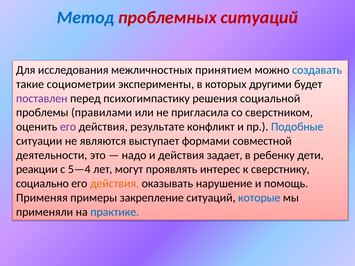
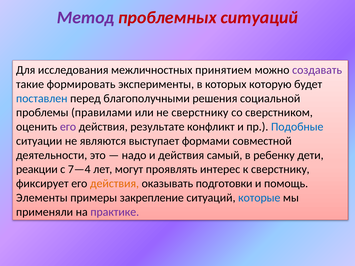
Метод colour: blue -> purple (86, 17)
создавать colour: blue -> purple (317, 70)
социометрии: социометрии -> формировать (81, 84)
другими: другими -> которую (270, 84)
поставлен colour: purple -> blue (42, 98)
психогимпастику: психогимпастику -> благополучными (147, 98)
не пригласила: пригласила -> сверстнику (200, 113)
задает: задает -> самый (225, 155)
5—4: 5—4 -> 7—4 (79, 169)
социально: социально -> фиксирует (42, 184)
нарушение: нарушение -> подготовки (224, 184)
Применяя: Применяя -> Элементы (42, 198)
практике colour: blue -> purple (115, 212)
